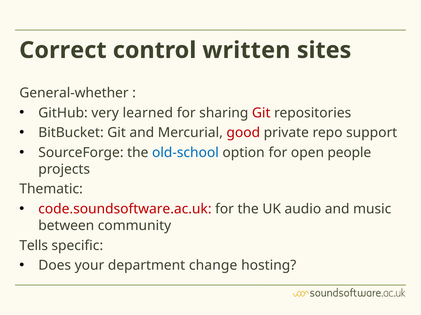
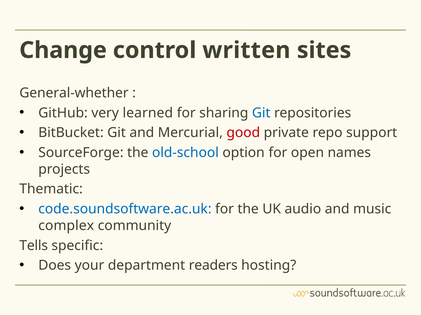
Correct: Correct -> Change (63, 50)
Git colour: red -> blue (261, 113)
people: people -> names (349, 153)
code.soundsoftware.ac.uk colour: red -> blue (125, 210)
between: between -> complex (66, 226)
change: change -> readers (213, 266)
